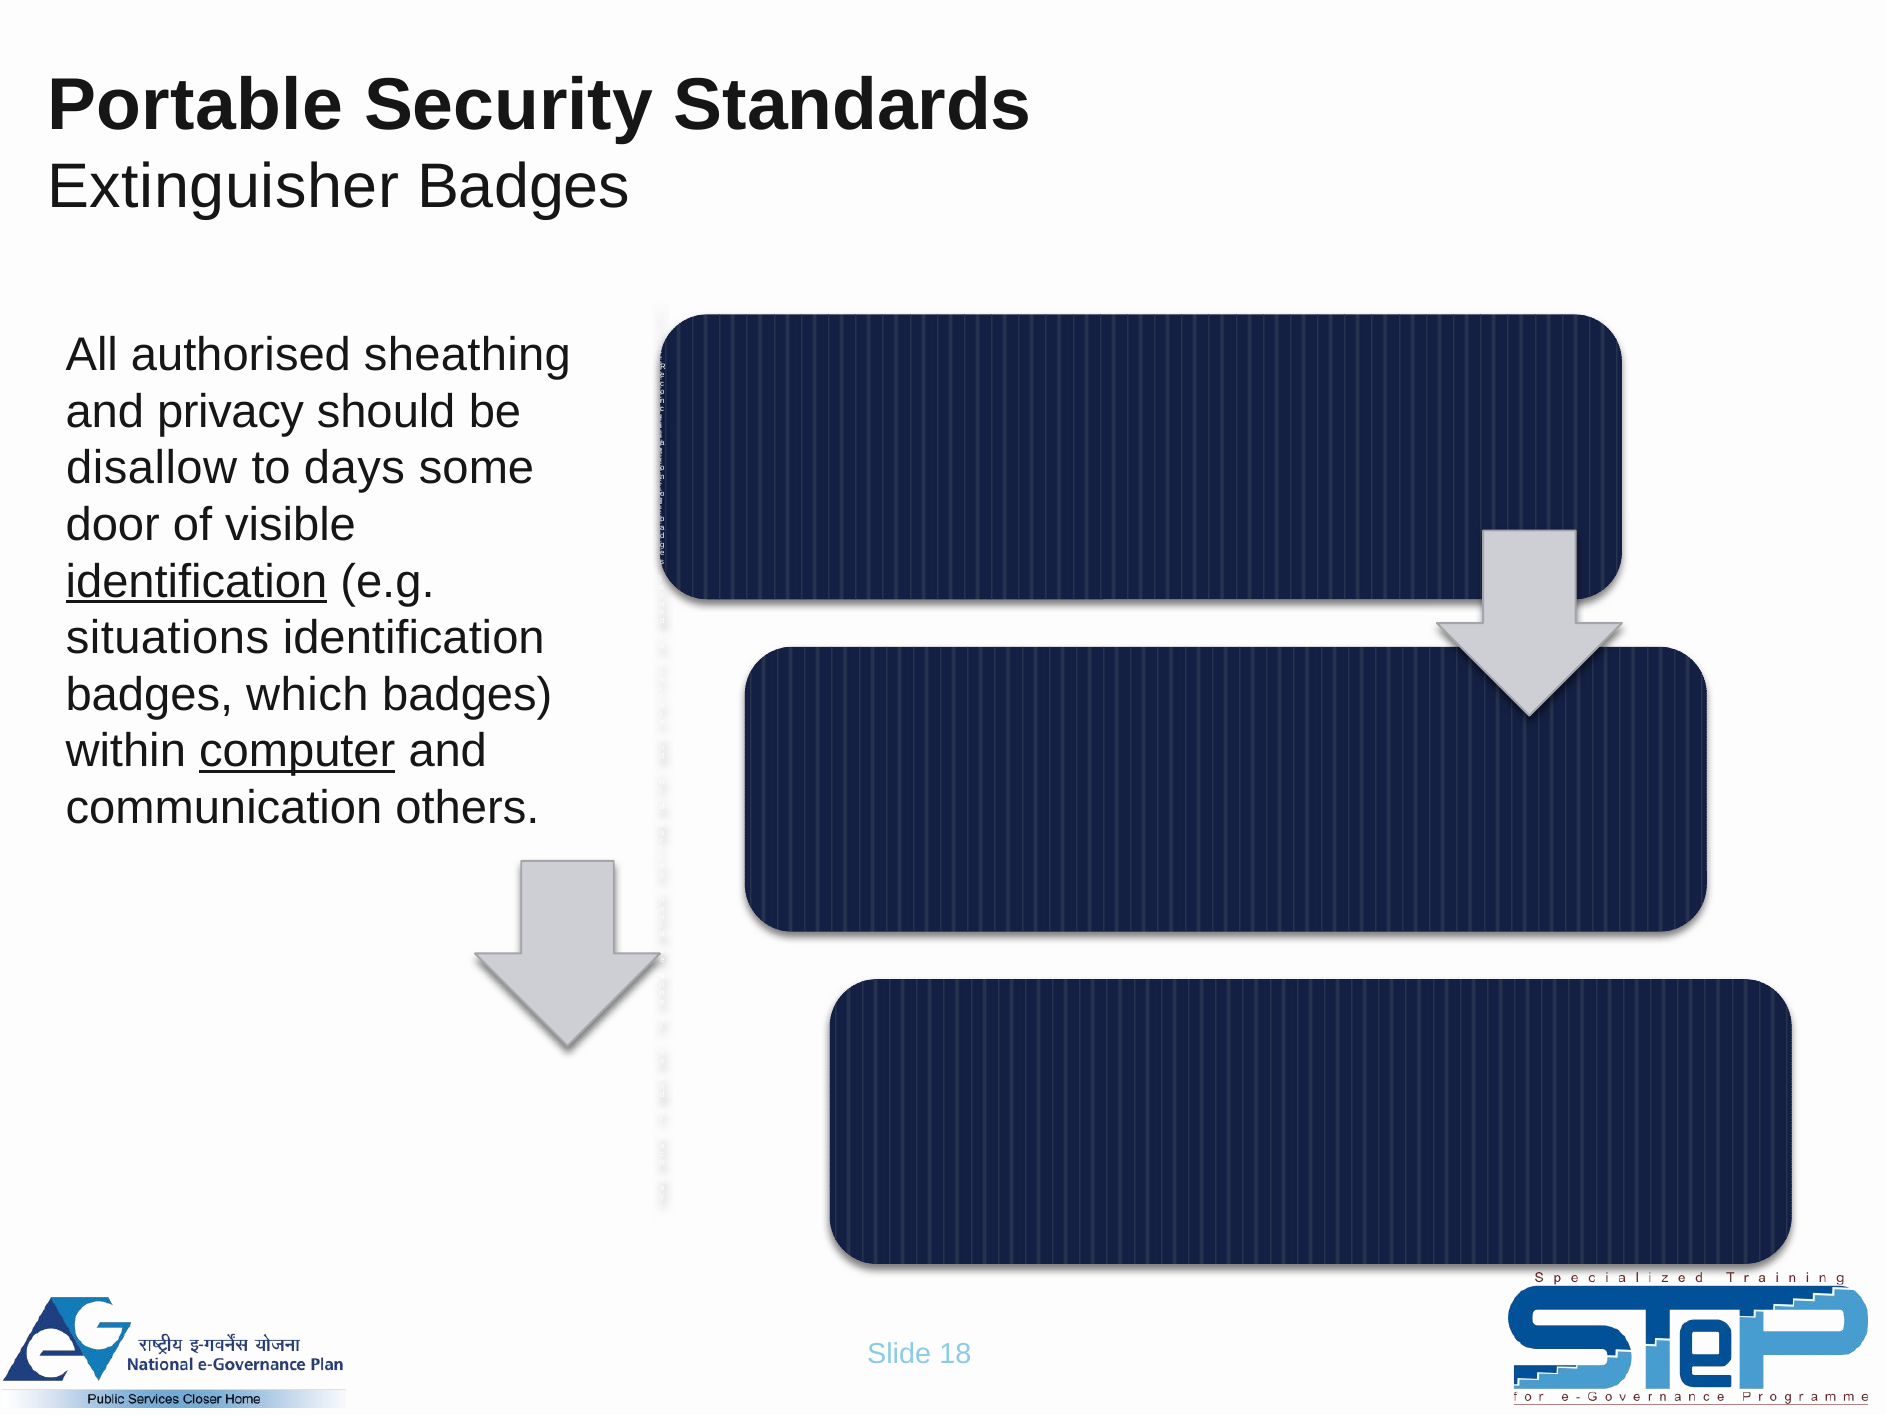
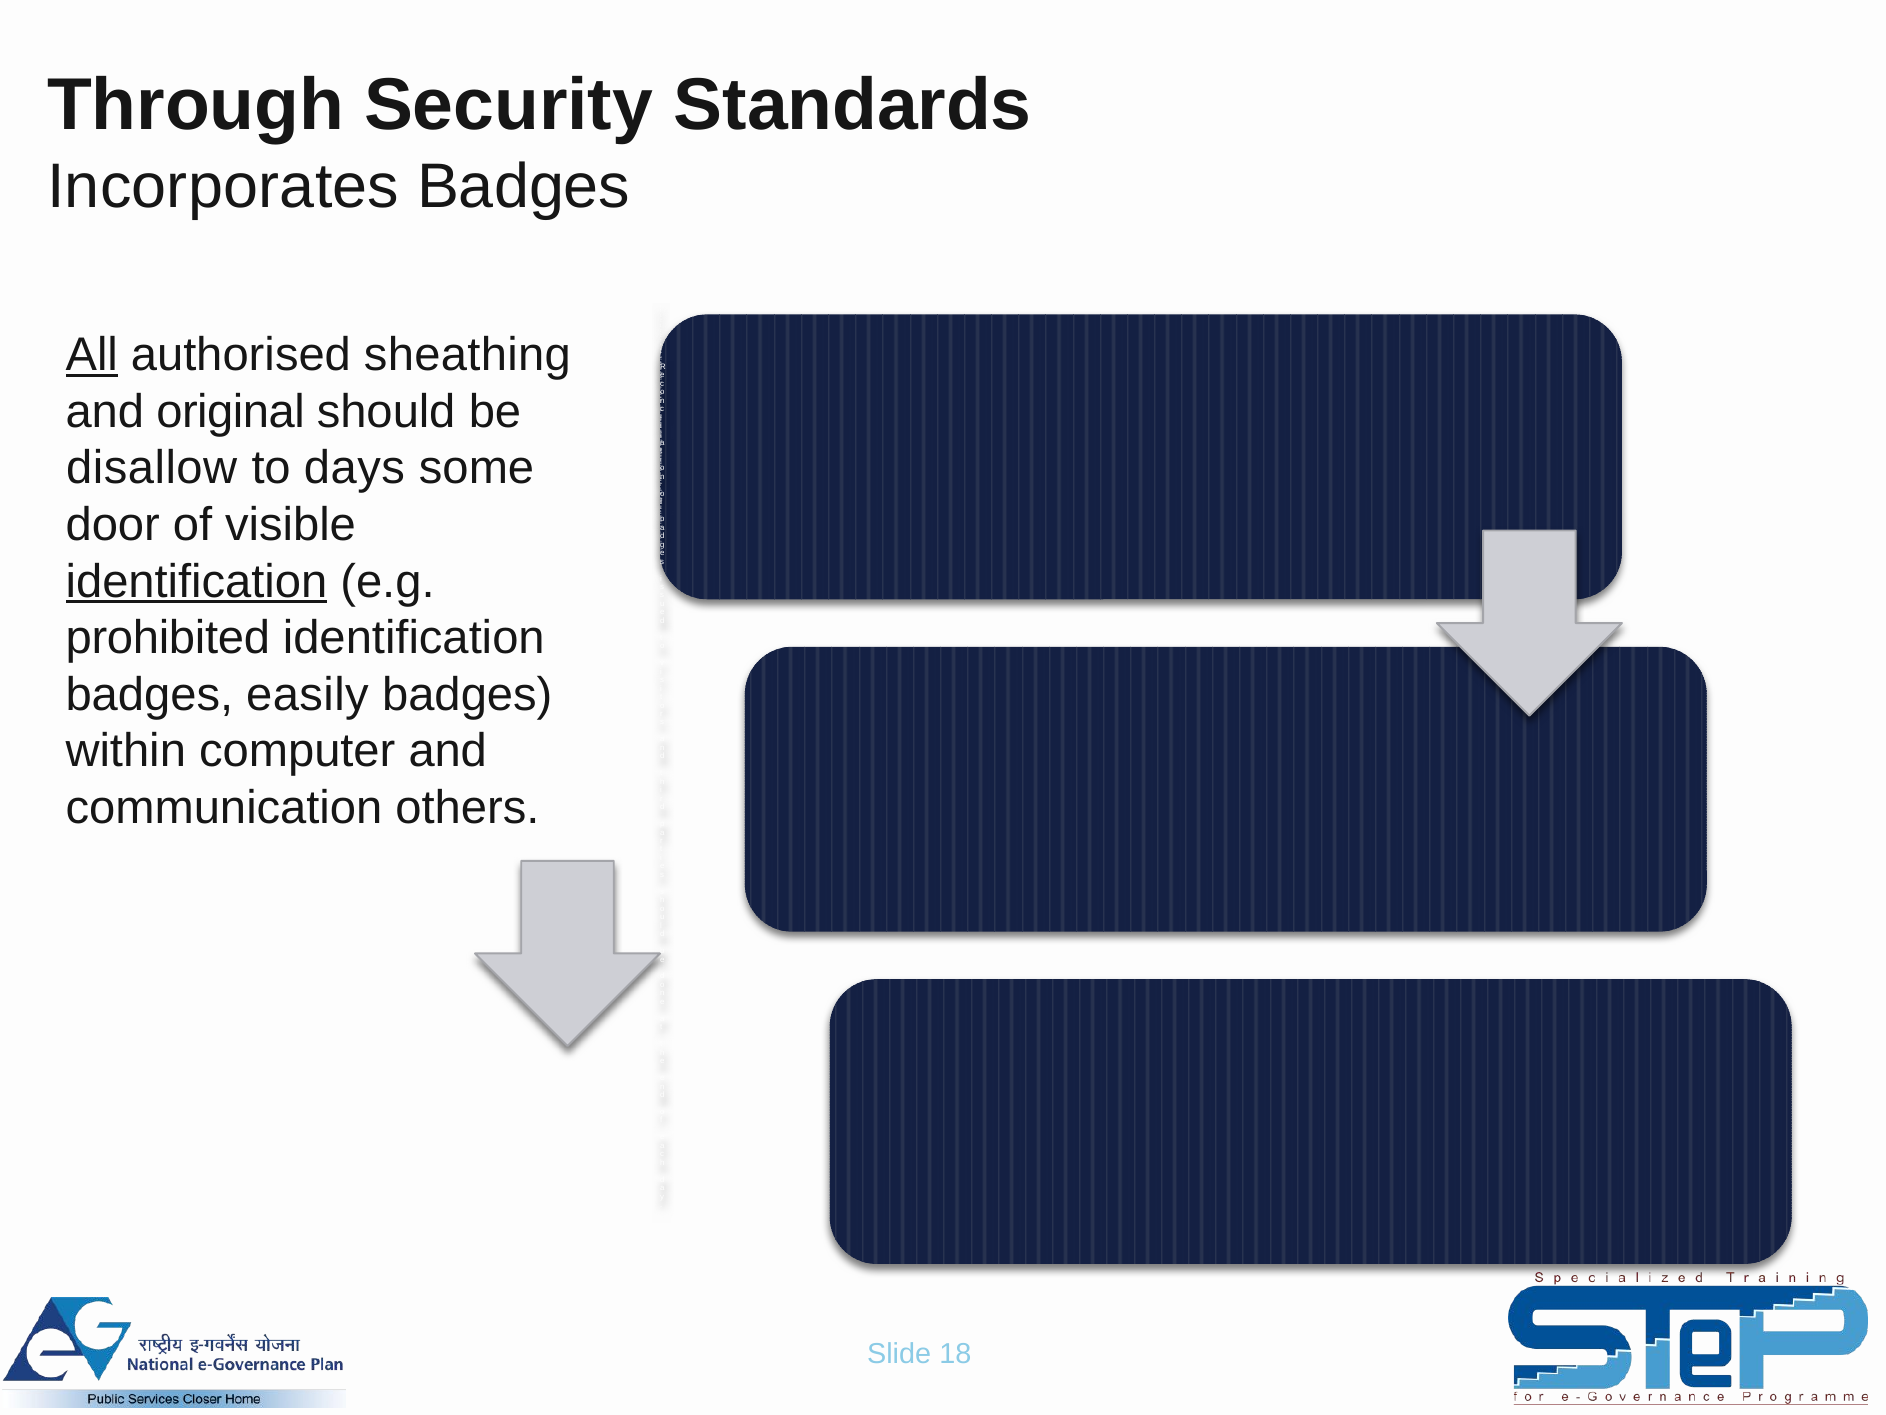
Portable: Portable -> Through (196, 106)
Extinguisher: Extinguisher -> Incorporates (223, 187)
All underline: none -> present (92, 355)
privacy: privacy -> original (231, 412)
situations: situations -> prohibited (168, 638)
which: which -> easily (307, 695)
computer underline: present -> none (297, 751)
